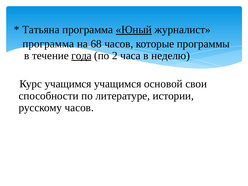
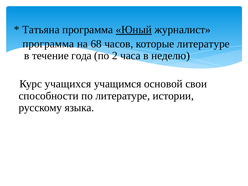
которые программы: программы -> литературе (203, 44)
года underline: present -> none (81, 56)
Курс учащимся: учащимся -> учащихся (68, 84)
русскому часов: часов -> языка (79, 108)
